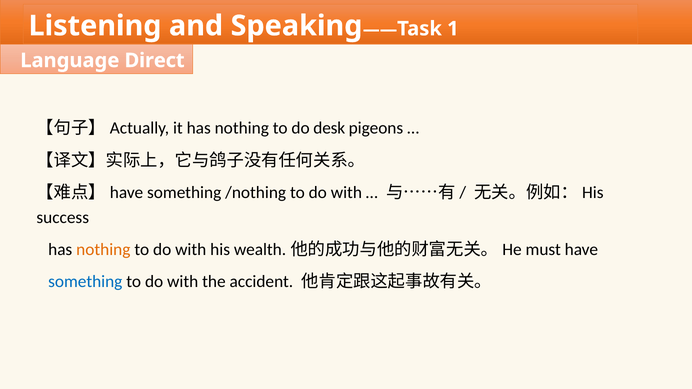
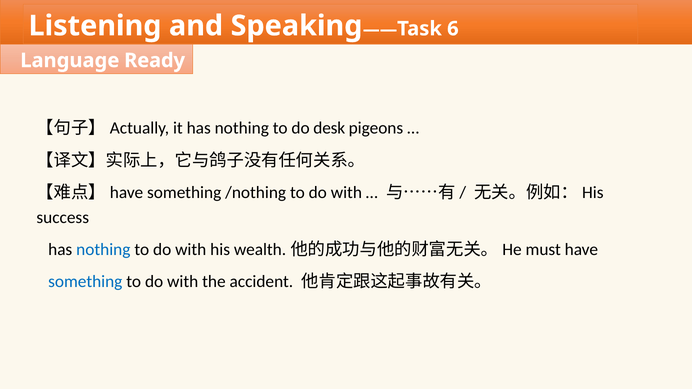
1: 1 -> 6 (453, 29)
Direct: Direct -> Ready (155, 61)
nothing colour: orange -> blue (103, 250)
